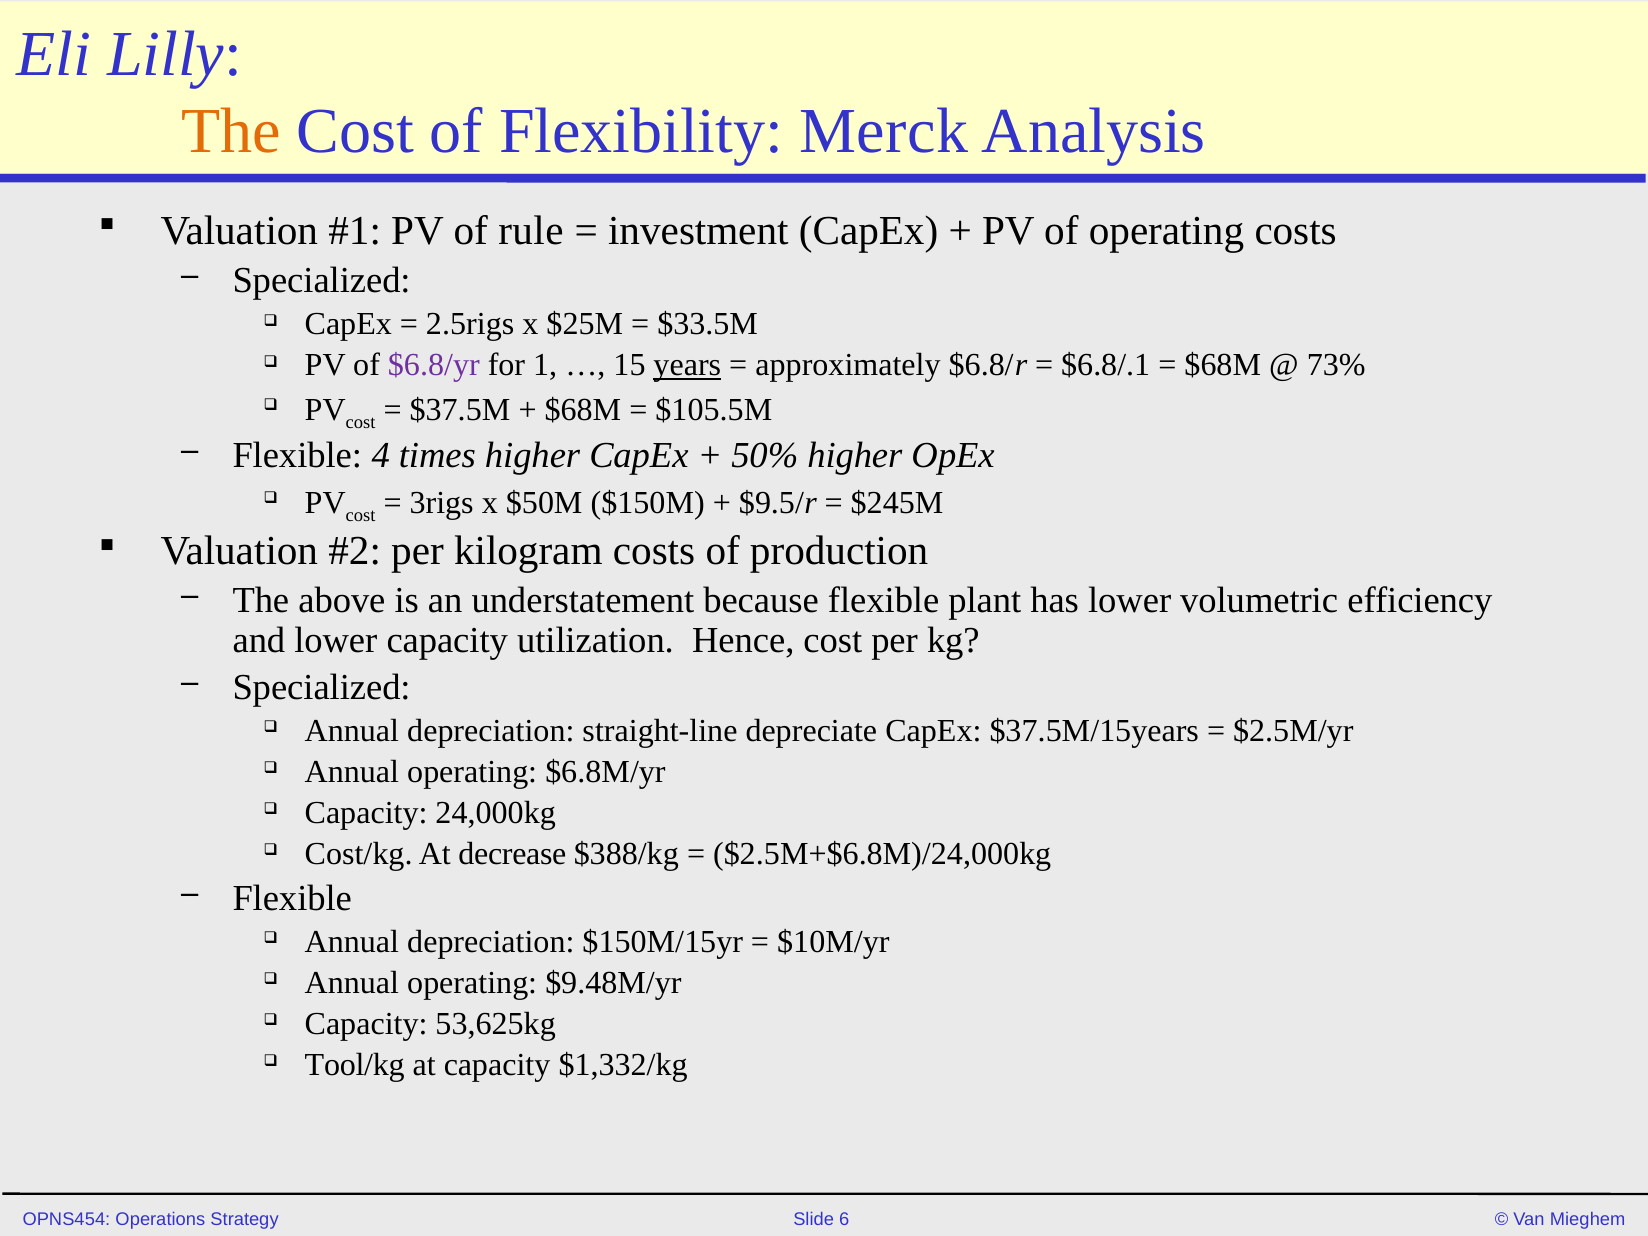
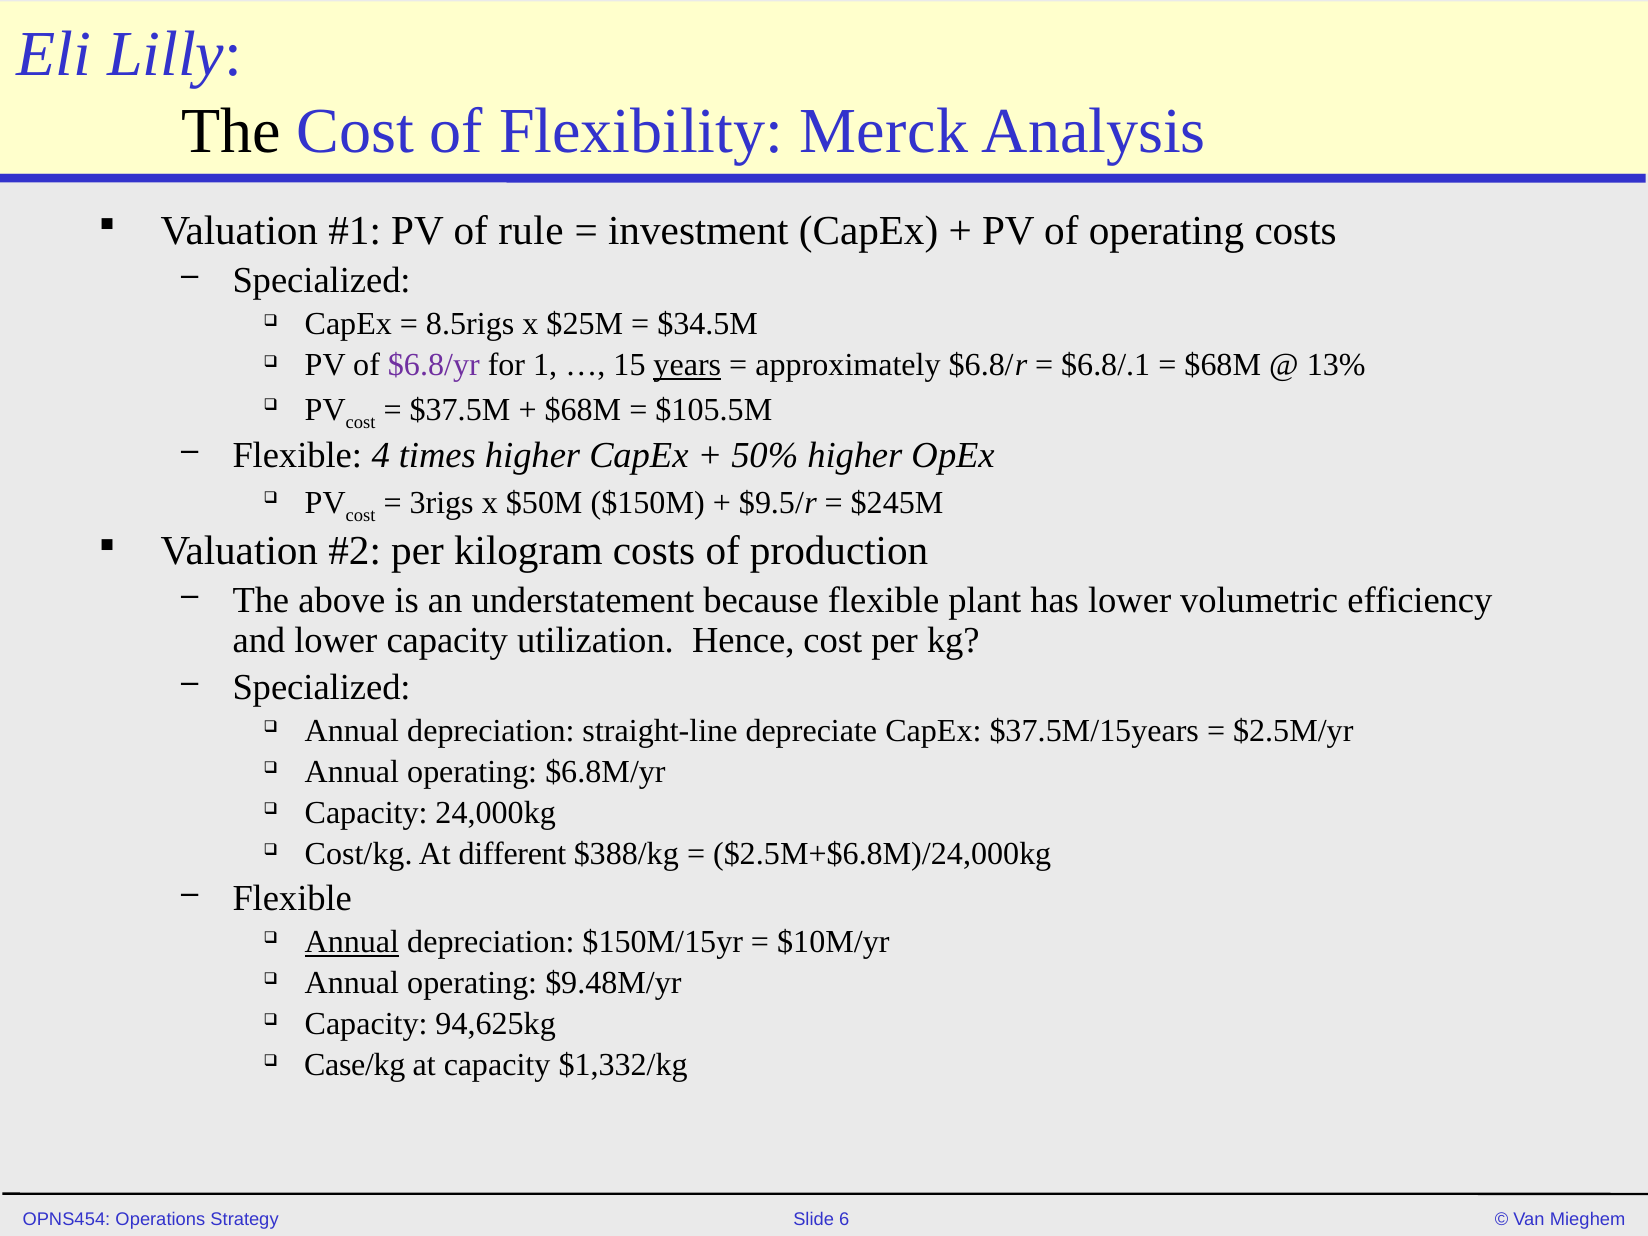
The colour: orange -> black (231, 131)
2.5rigs: 2.5rigs -> 8.5rigs (470, 324)
$33.5M: $33.5M -> $34.5M (708, 324)
73%: 73% -> 13% (1336, 365)
decrease: decrease -> different (512, 854)
Annual underline: none -> present (352, 942)
53,625kg: 53,625kg -> 94,625kg (496, 1024)
Tool/kg: Tool/kg -> Case/kg (355, 1065)
